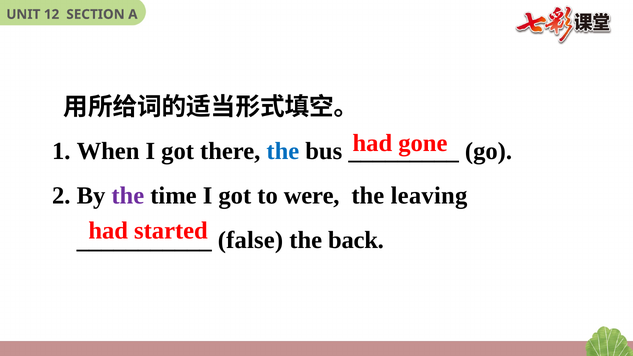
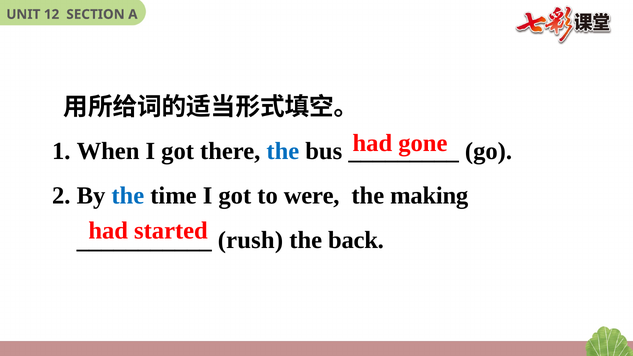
the colour: purple -> blue (128, 196)
leaving: leaving -> making (429, 196)
false: false -> rush (250, 240)
